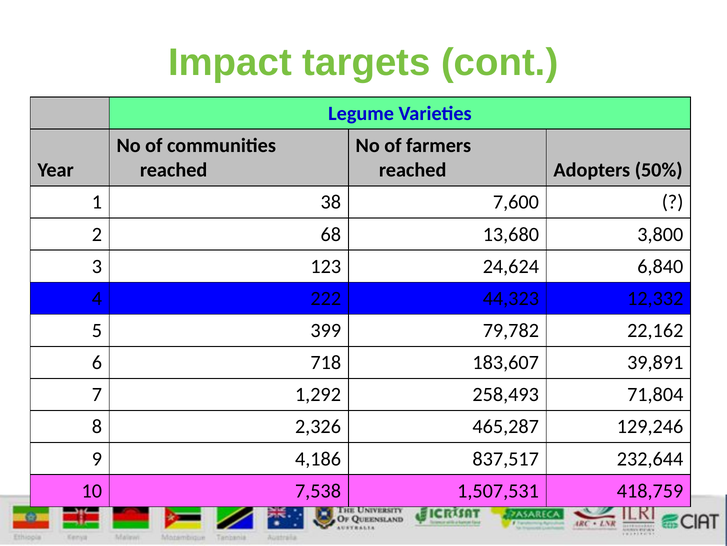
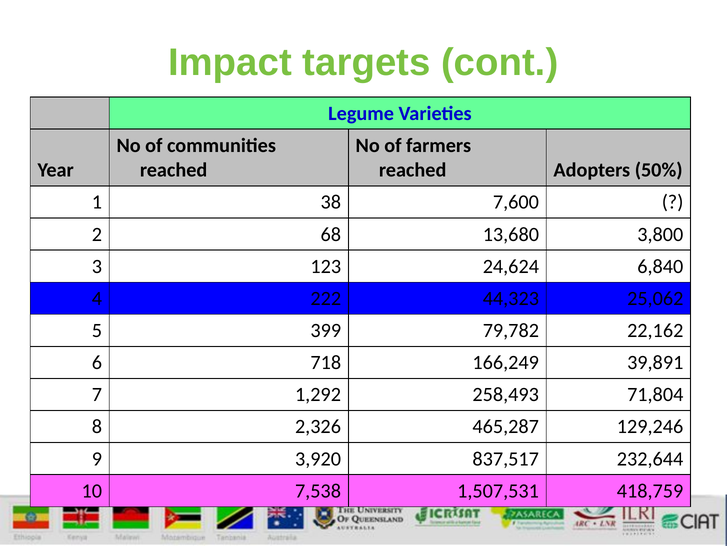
12,332: 12,332 -> 25,062 (655, 298)
183,607: 183,607 -> 166,249 (506, 362)
4,186: 4,186 -> 3,920 (318, 458)
